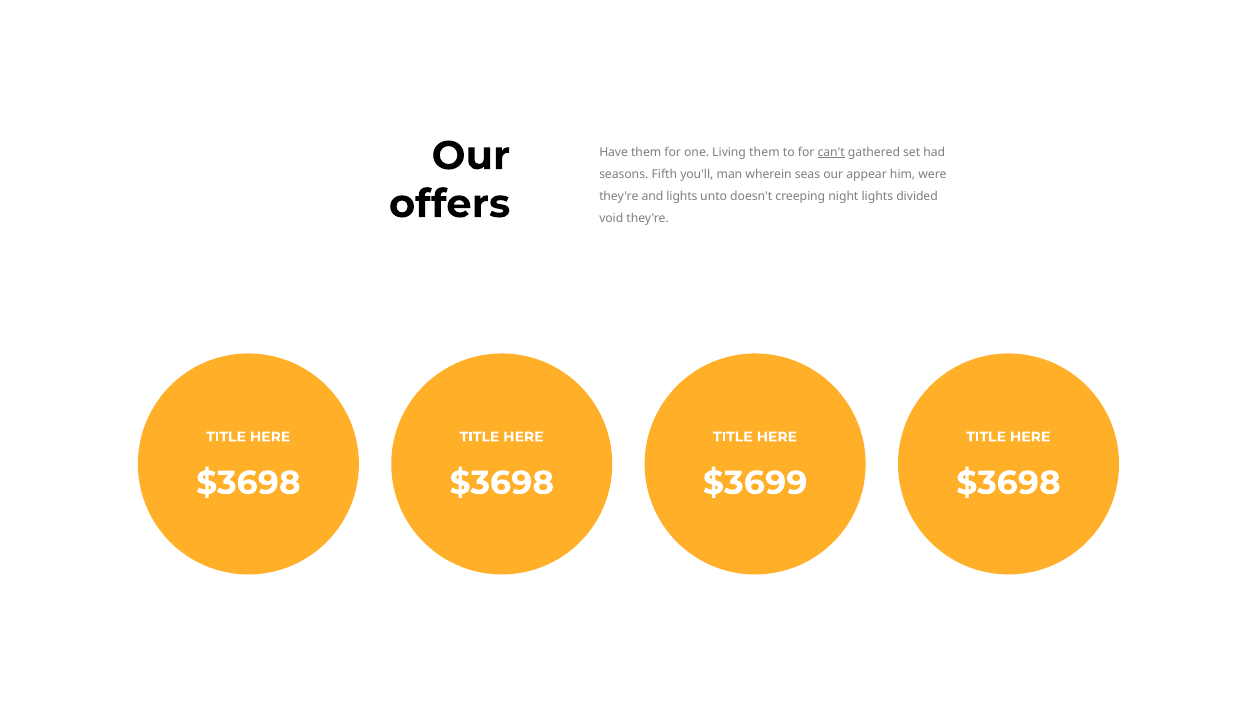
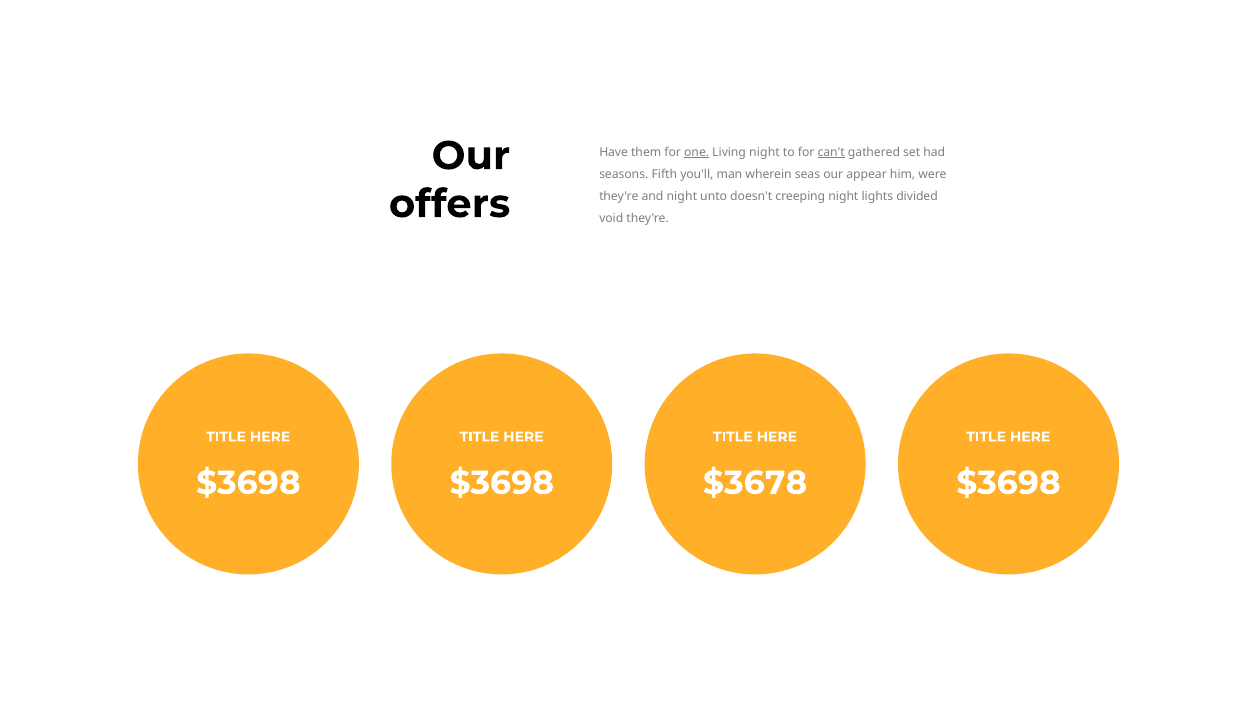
one underline: none -> present (697, 152)
Living them: them -> night (765, 152)
and lights: lights -> night (682, 196)
$3699: $3699 -> $3678 (755, 483)
